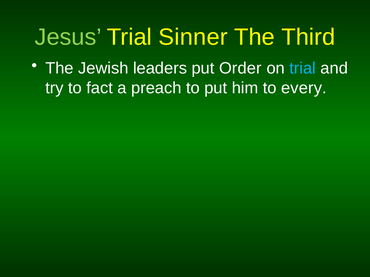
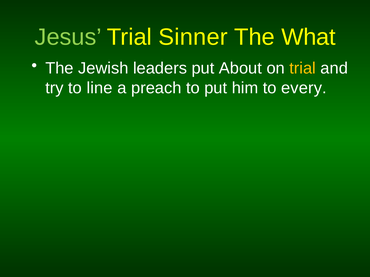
Third: Third -> What (308, 37)
Order: Order -> About (240, 68)
trial colour: light blue -> yellow (303, 68)
fact: fact -> line (100, 88)
